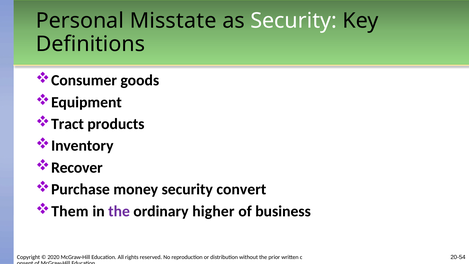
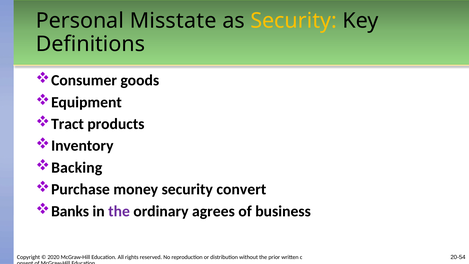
Security colour: white -> yellow (294, 21)
Recover: Recover -> Backing (77, 167)
Them: Them -> Banks (70, 211)
higher: higher -> agrees (213, 211)
